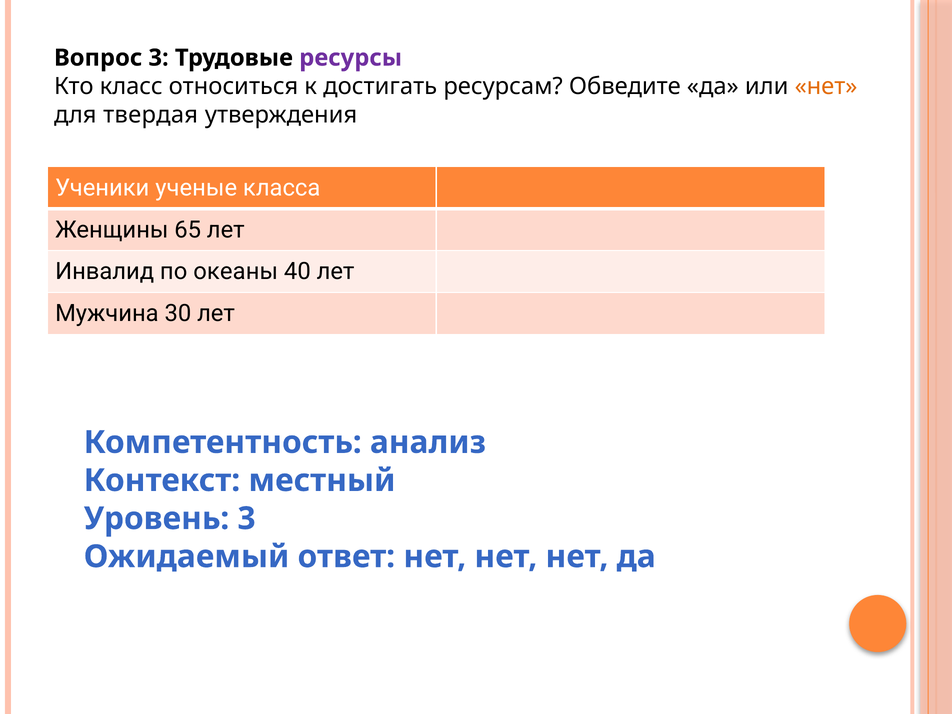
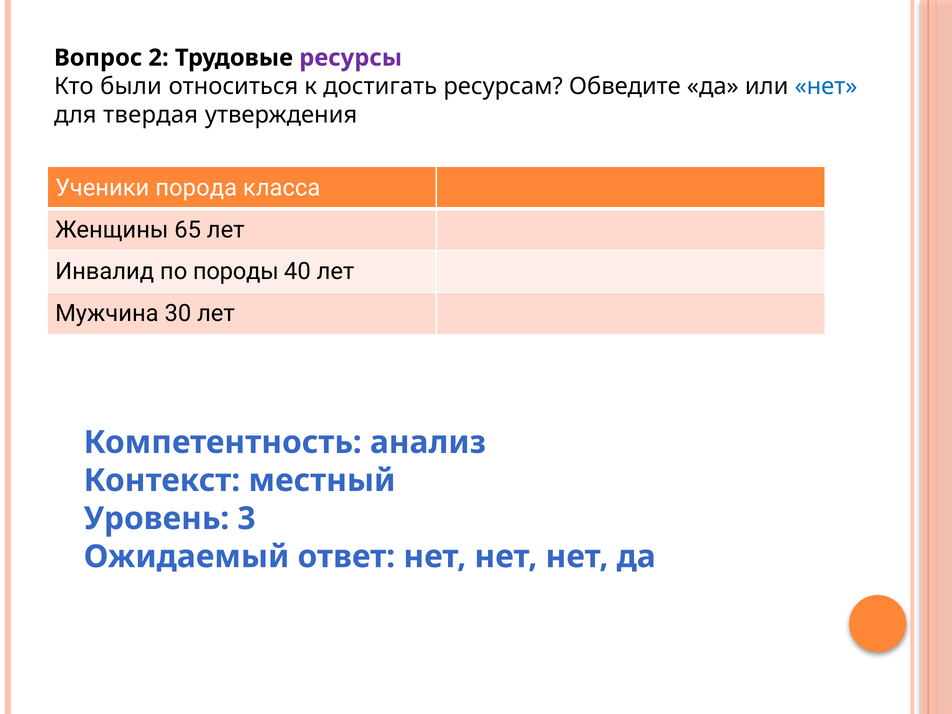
Вопрос 3: 3 -> 2 (159, 58)
класс: класс -> были (131, 86)
нет colour: orange -> blue (826, 86)
ученые: ученые -> порода (196, 188)
океаны: океаны -> породы (236, 272)
